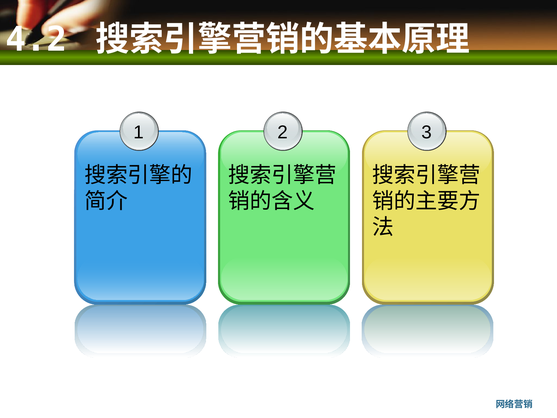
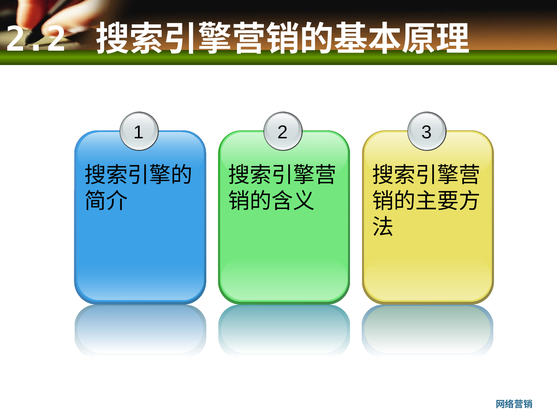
4.2: 4.2 -> 2.2 (36, 39)
